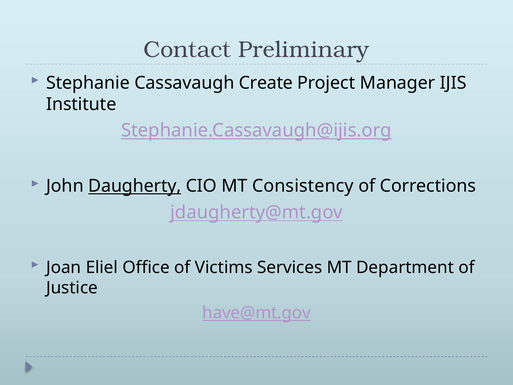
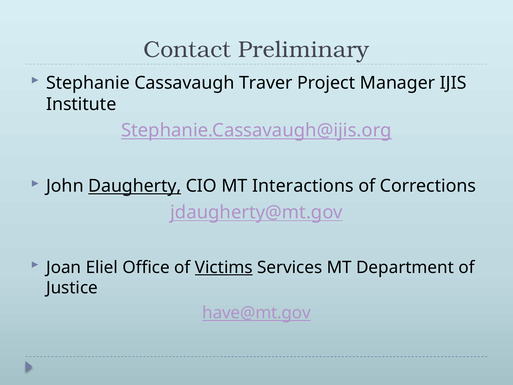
Create: Create -> Traver (266, 83)
Consistency: Consistency -> Interactions (303, 186)
Victims underline: none -> present (224, 267)
